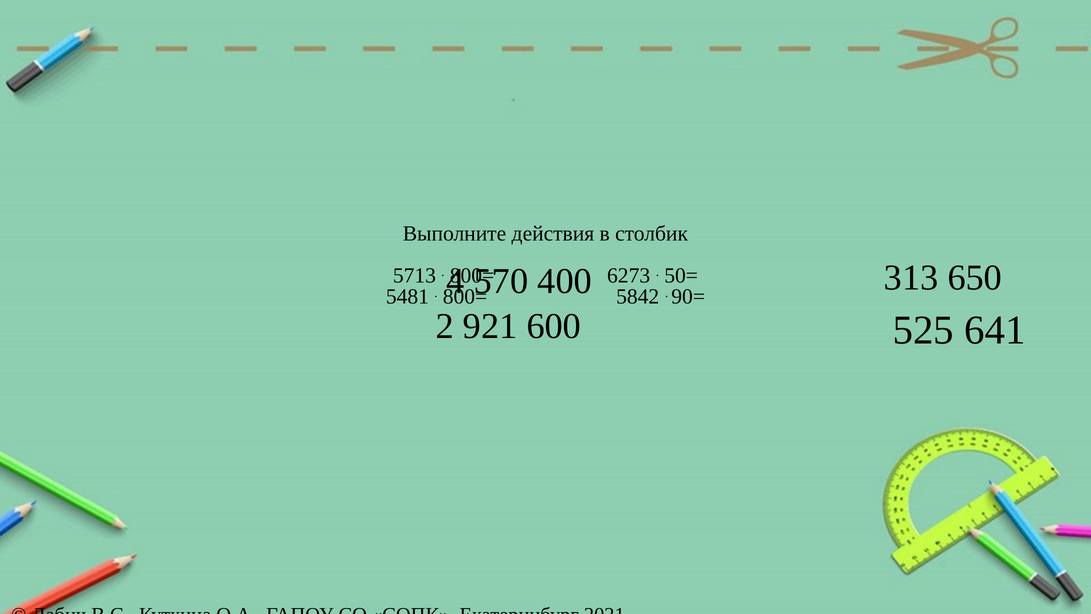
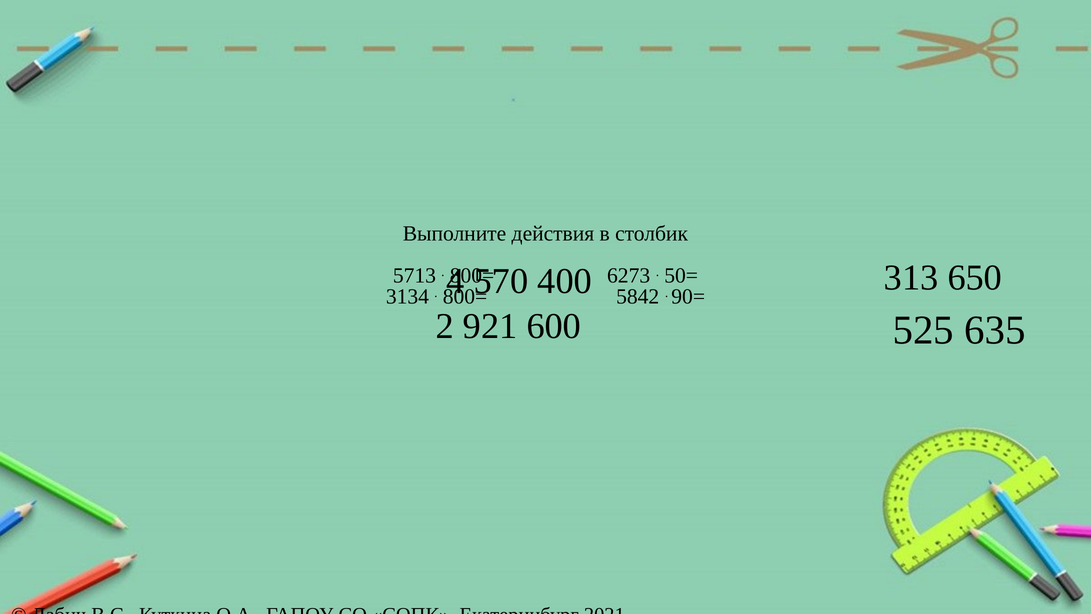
5481: 5481 -> 3134 (407, 296)
641: 641 -> 635 (995, 330)
